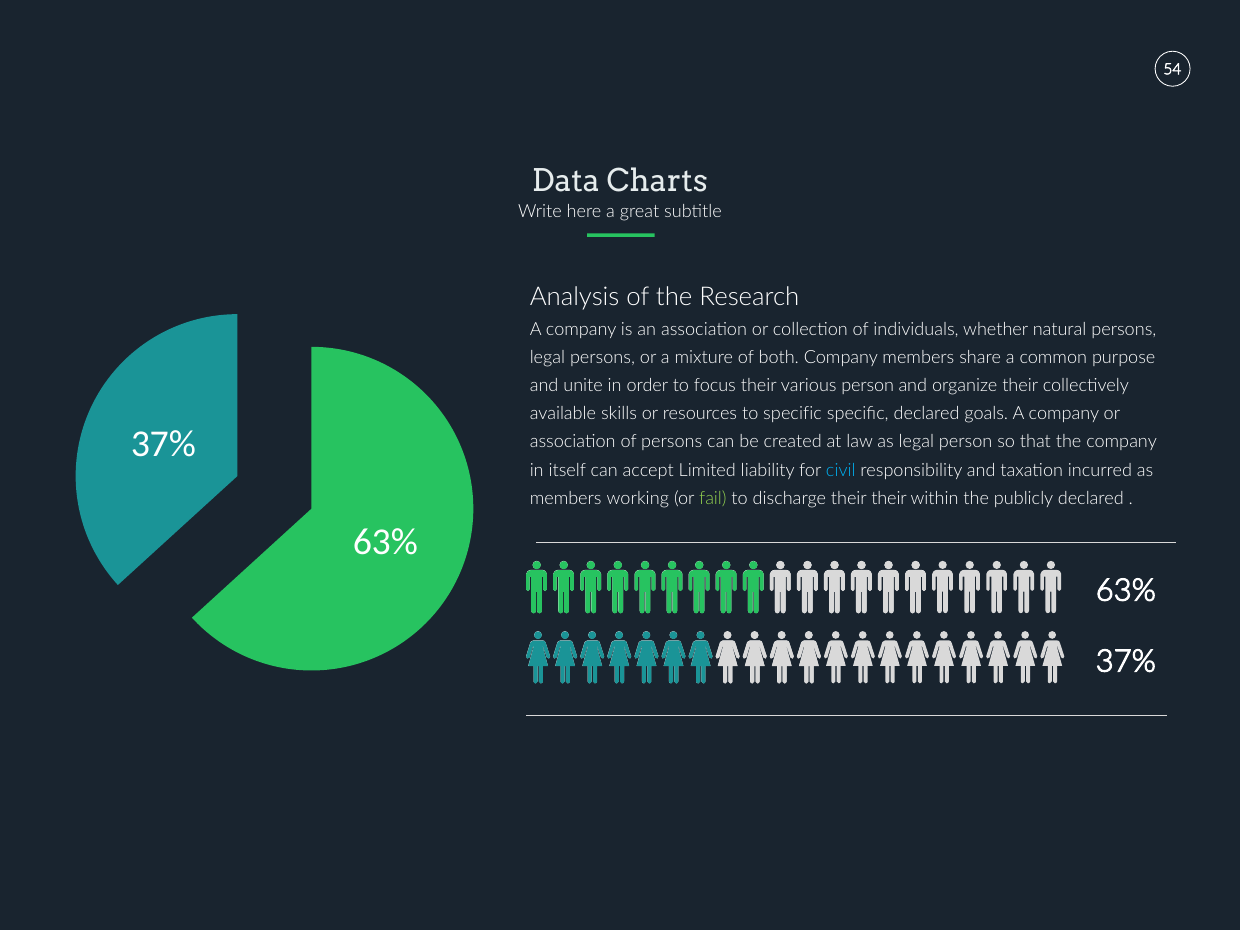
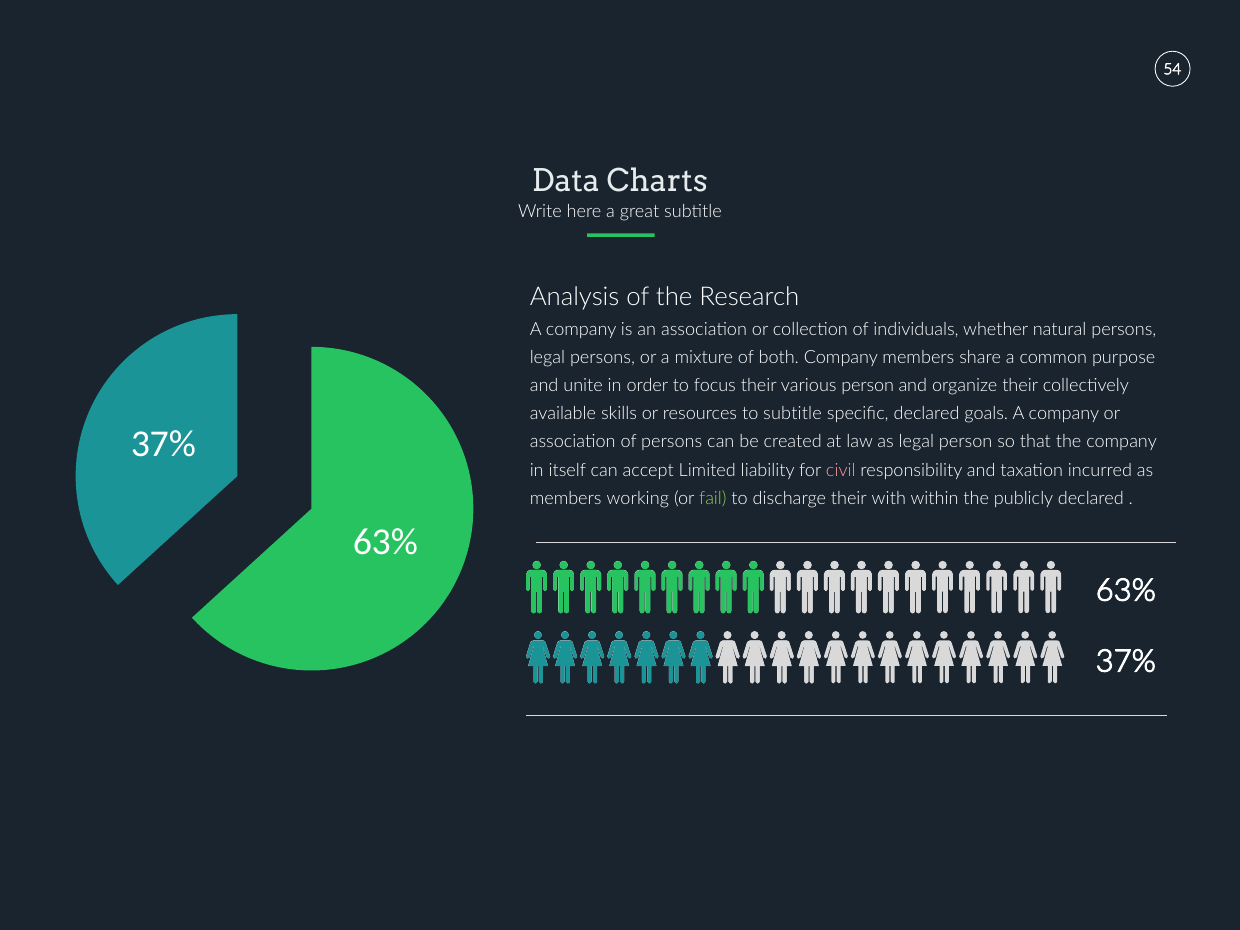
to specific: specific -> subtitle (793, 414)
civil colour: light blue -> pink (841, 470)
their their: their -> with (889, 498)
